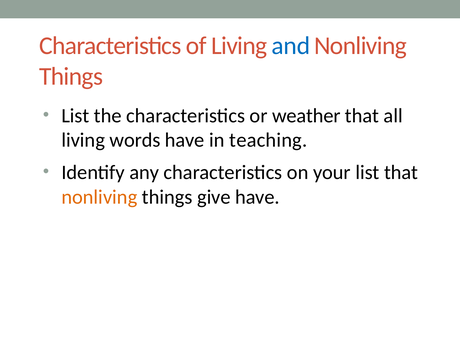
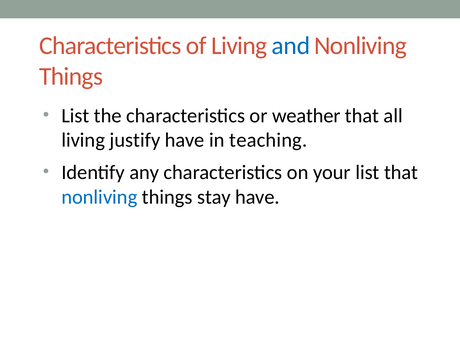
words: words -> justify (135, 140)
nonliving colour: orange -> blue (99, 197)
give: give -> stay (214, 197)
